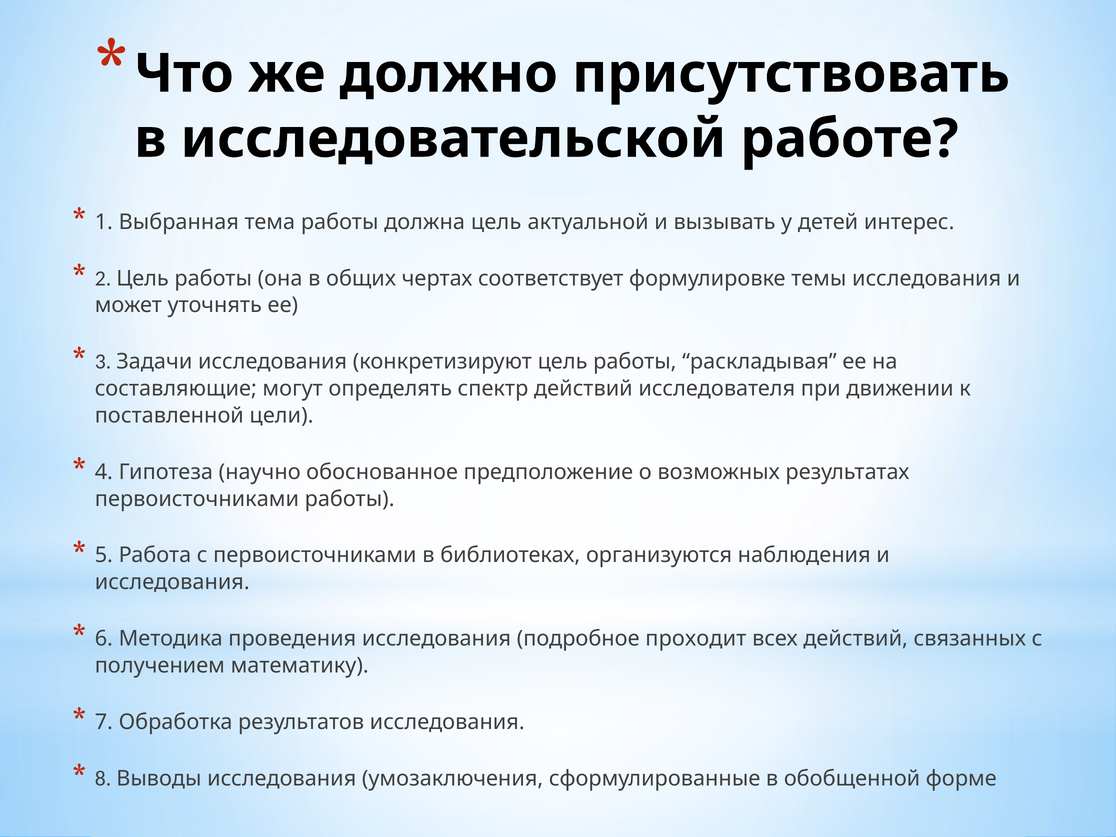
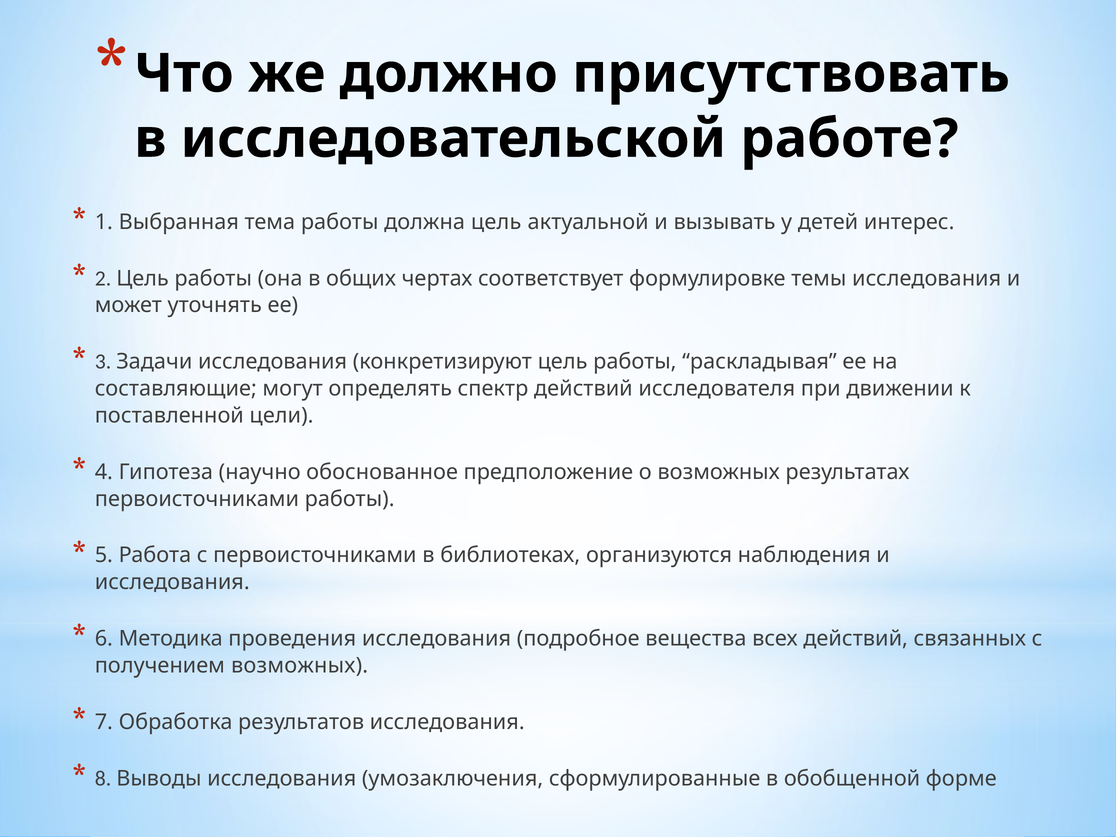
проходит: проходит -> вещества (696, 639)
получением математику: математику -> возможных (300, 666)
